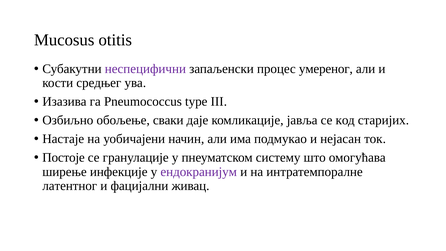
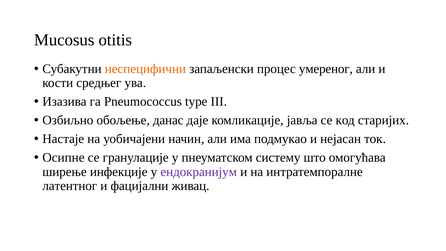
неспецифични colour: purple -> orange (145, 69)
сваки: сваки -> данас (168, 120)
Постоје: Постоје -> Осипне (63, 158)
